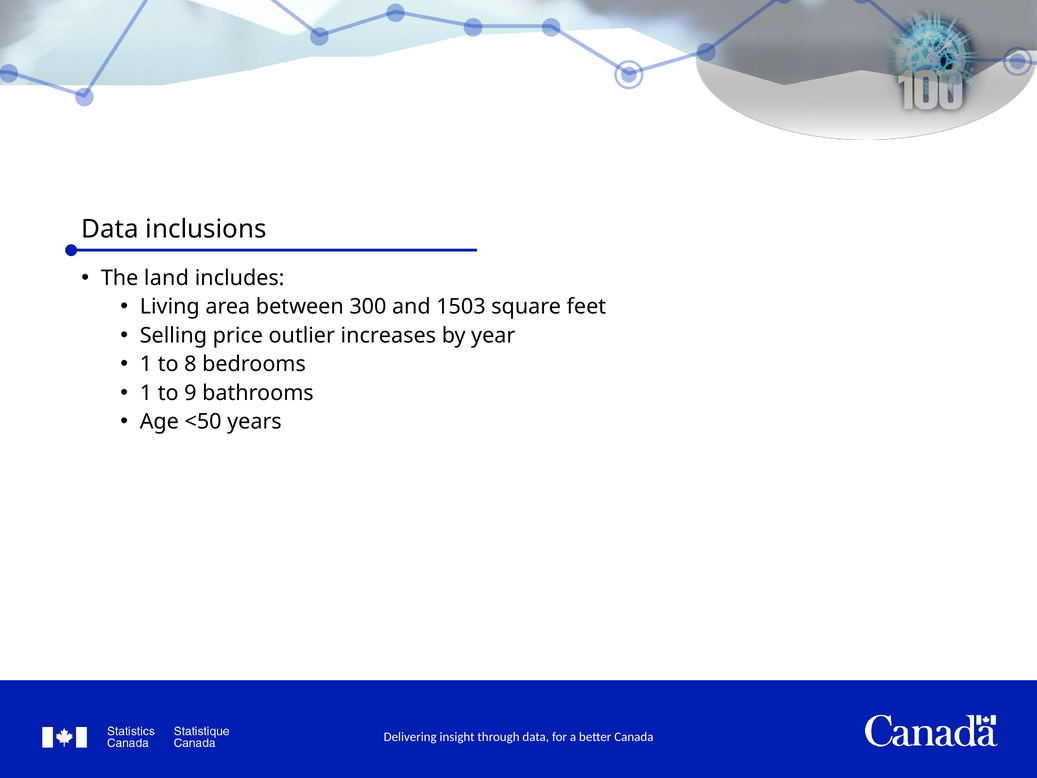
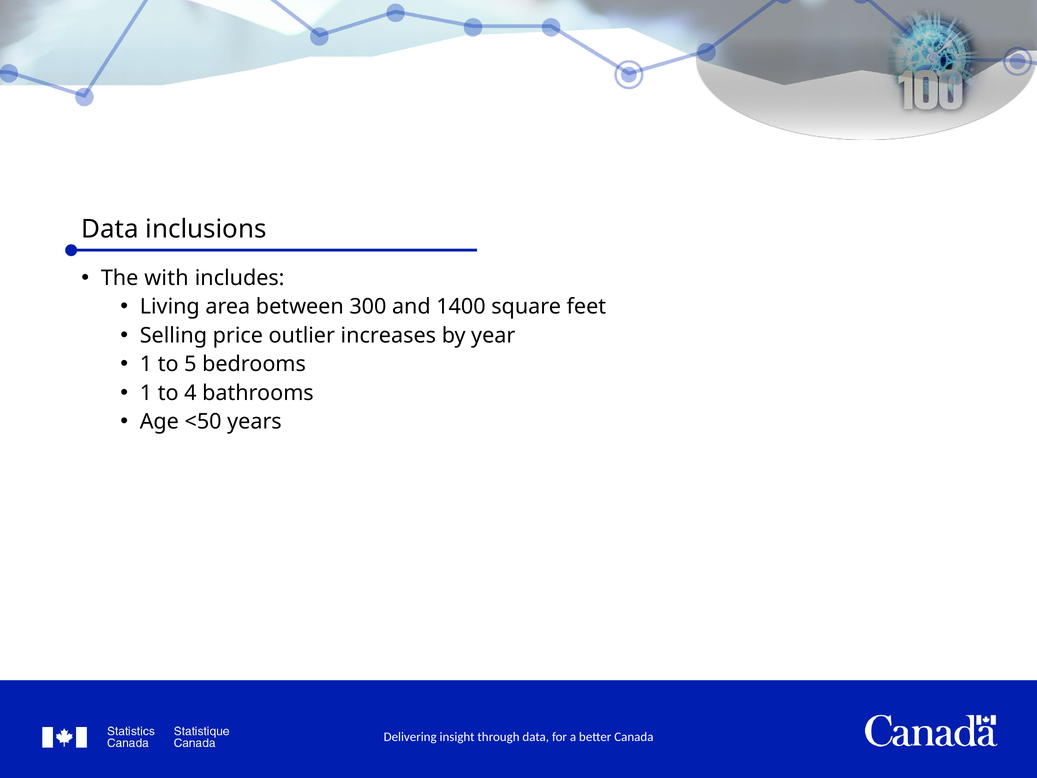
land: land -> with (166, 278)
1503: 1503 -> 1400 (461, 307)
8: 8 -> 5 (190, 364)
9: 9 -> 4 (190, 393)
